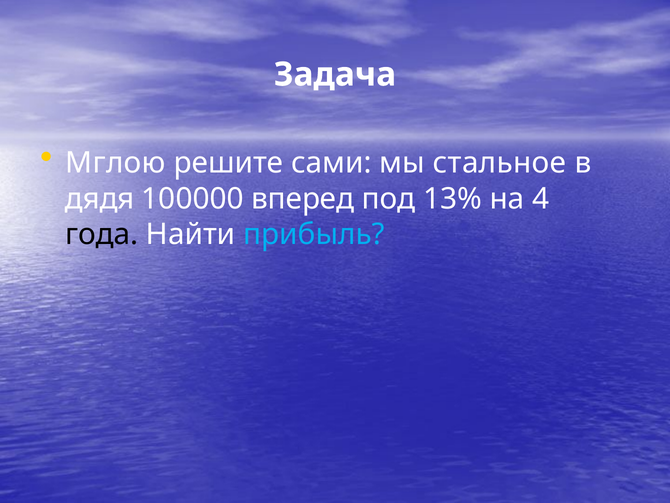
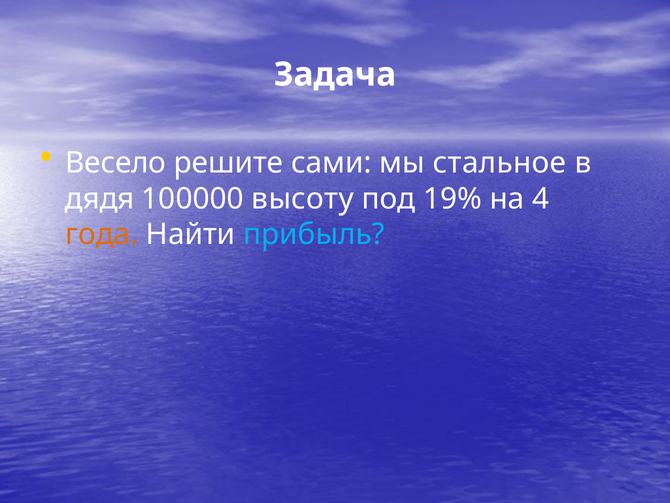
Мглою: Мглою -> Весело (116, 163)
вперед: вперед -> высоту (303, 199)
13%: 13% -> 19% (452, 199)
года colour: black -> orange (102, 234)
